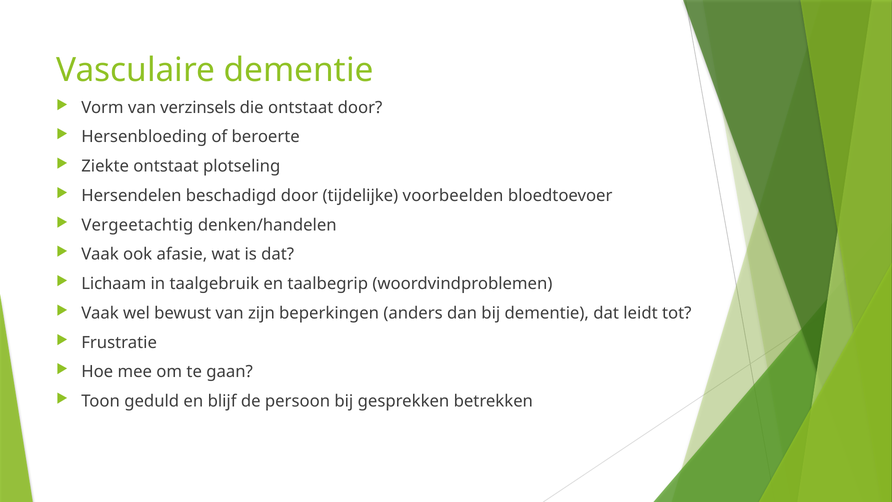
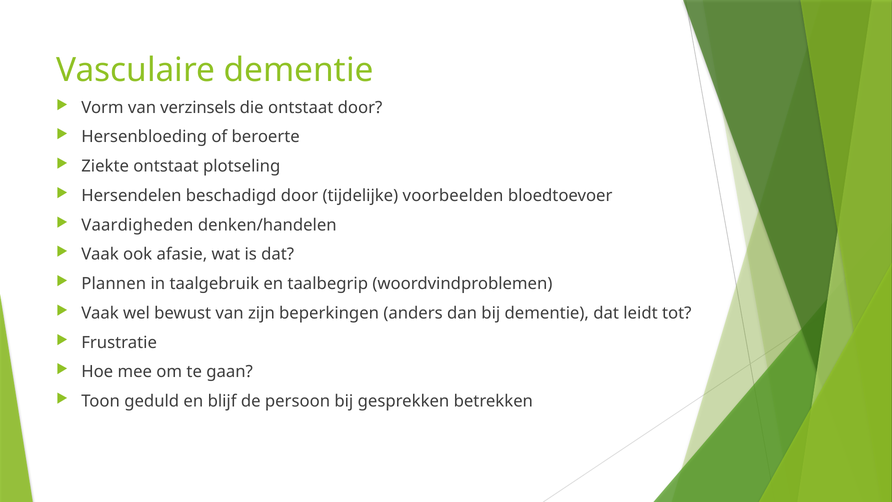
Vergeetachtig: Vergeetachtig -> Vaardigheden (137, 225)
Lichaam: Lichaam -> Plannen (114, 284)
